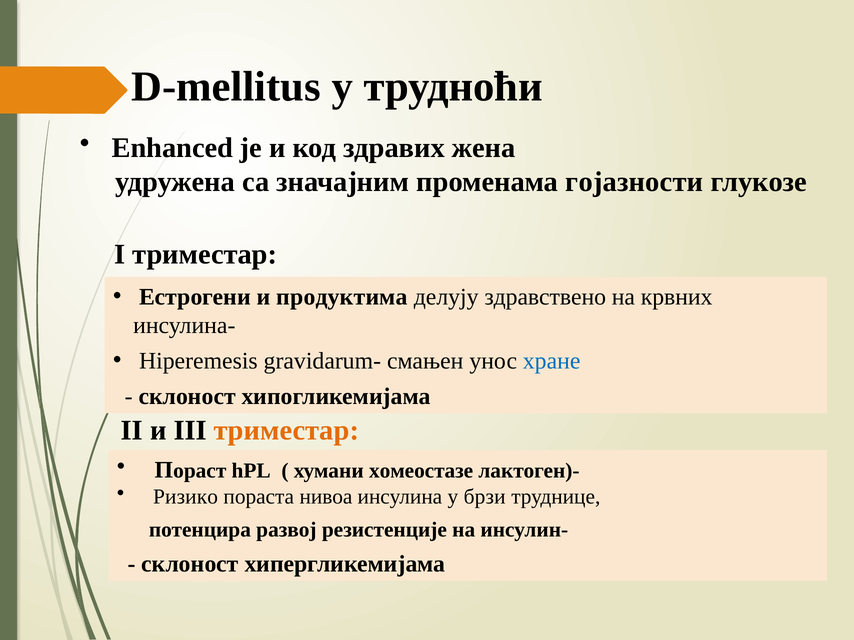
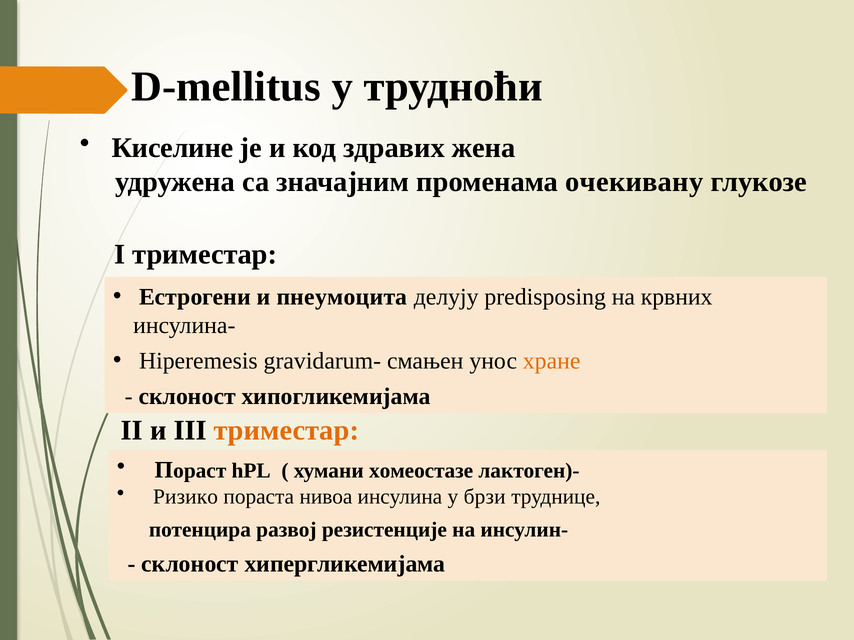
Enhanced: Enhanced -> Киселине (172, 148)
гојазности: гојазности -> очекивану (634, 182)
продуктима: продуктима -> пнеумоцита (342, 297)
здравствено: здравствено -> predisposing (545, 297)
хране colour: blue -> orange (552, 361)
